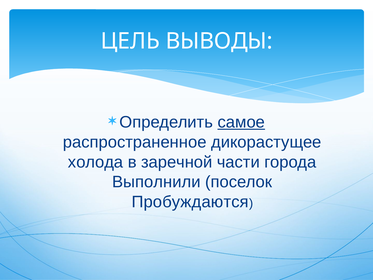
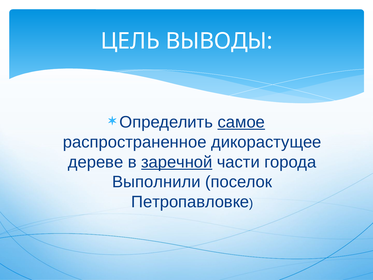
холода: холода -> дереве (96, 162)
заречной underline: none -> present (177, 162)
Пробуждаются: Пробуждаются -> Петропавловке (190, 202)
